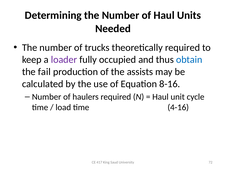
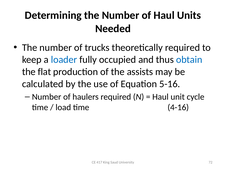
loader colour: purple -> blue (64, 59)
fail: fail -> flat (44, 72)
8-16: 8-16 -> 5-16 (170, 84)
